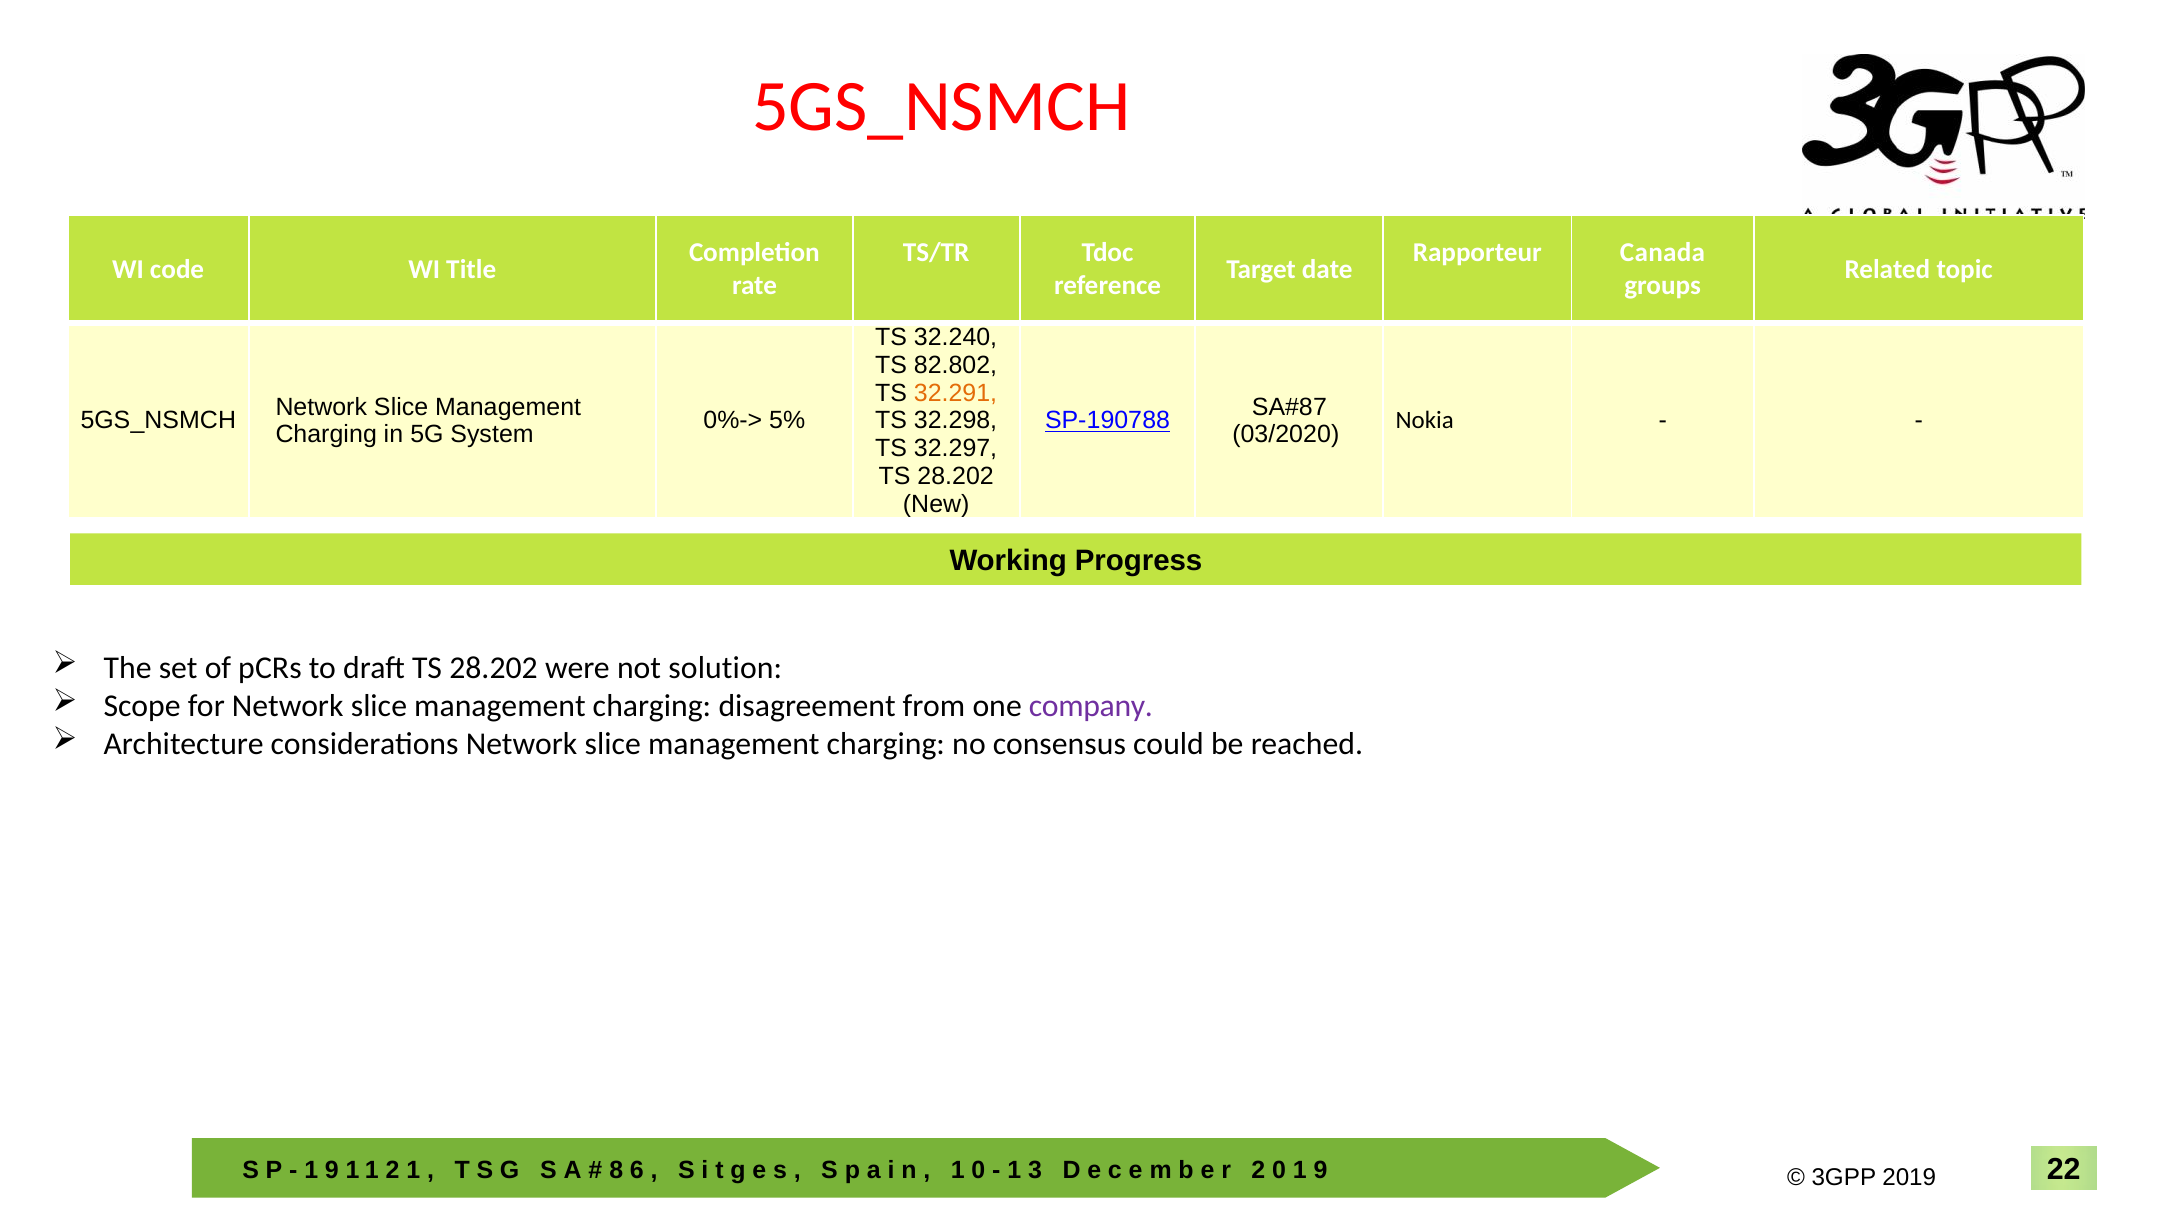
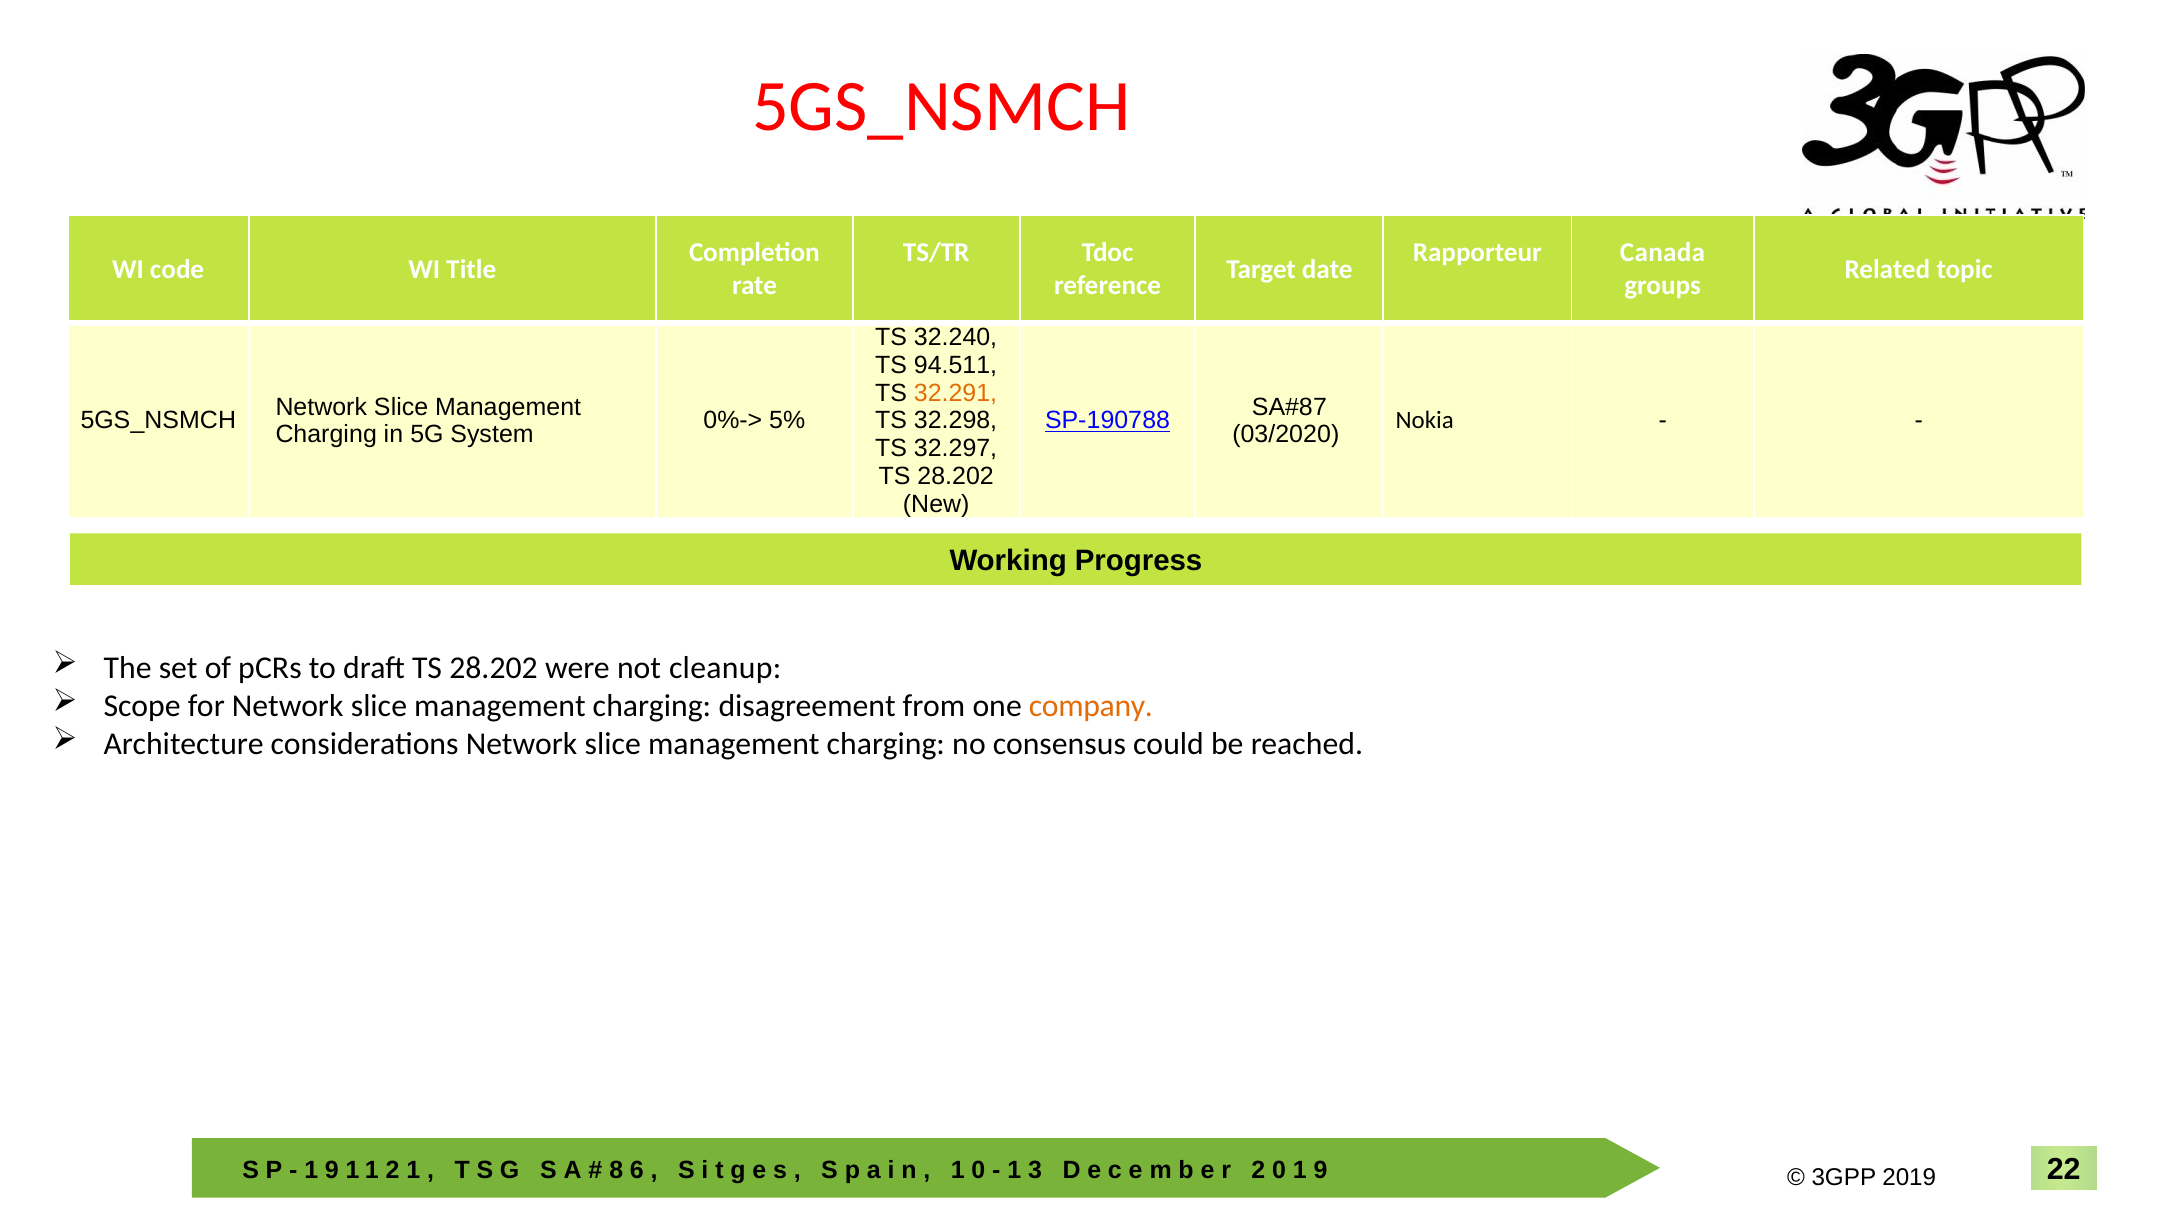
82.802: 82.802 -> 94.511 (956, 365)
solution: solution -> cleanup (725, 668)
company colour: purple -> orange (1091, 706)
